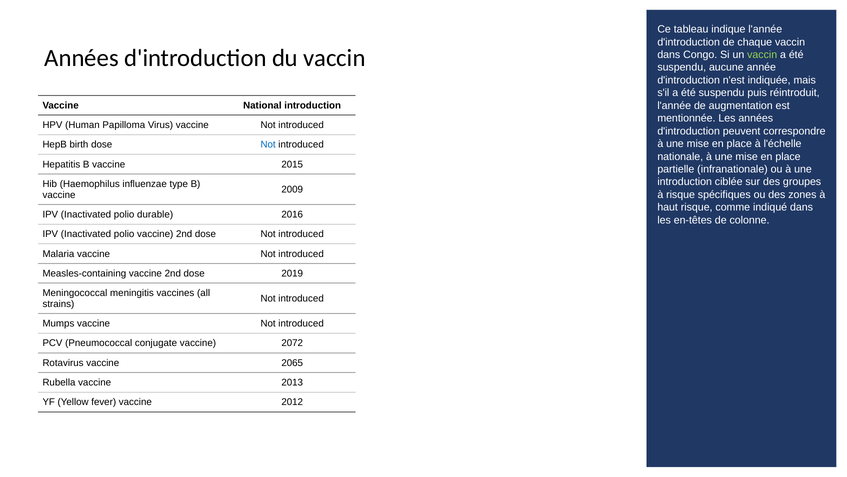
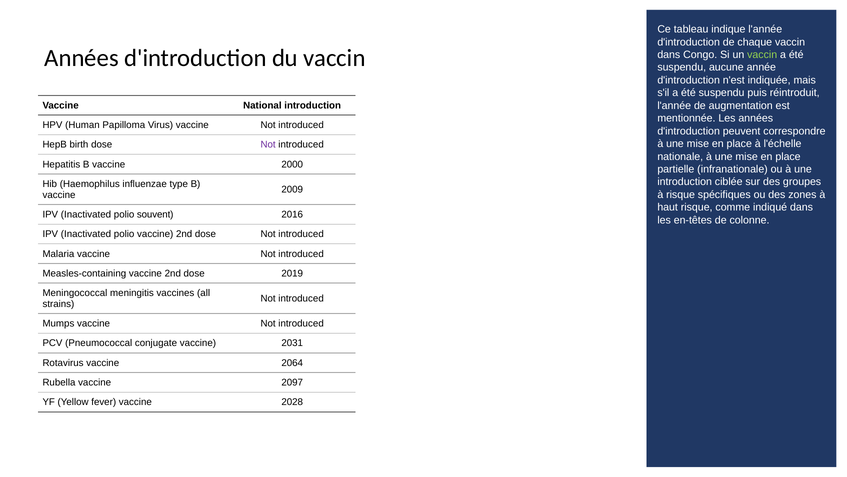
Not colour: blue -> purple (268, 145)
2015: 2015 -> 2000 (292, 164)
durable: durable -> souvent (155, 214)
2072: 2072 -> 2031 (292, 343)
2065: 2065 -> 2064 (292, 362)
2013: 2013 -> 2097 (292, 382)
2012: 2012 -> 2028 (292, 402)
